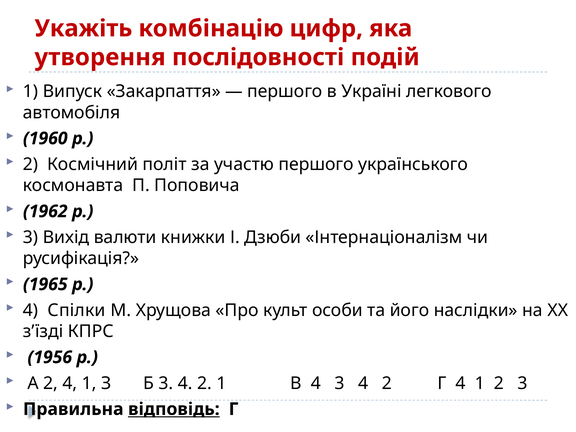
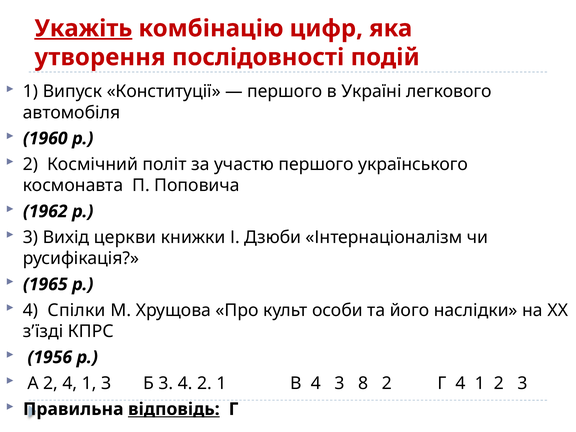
Укажіть underline: none -> present (83, 28)
Закарпаття: Закарпаття -> Конституції (164, 91)
валюти: валюти -> церкви (125, 237)
4 3 4: 4 -> 8 (363, 383)
